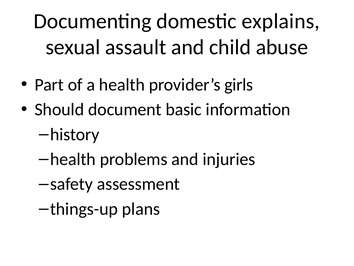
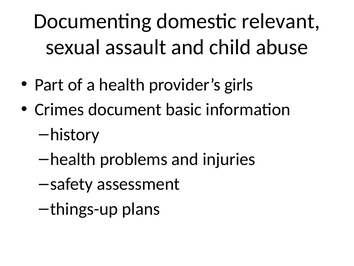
explains: explains -> relevant (281, 21)
Should: Should -> Crimes (59, 109)
